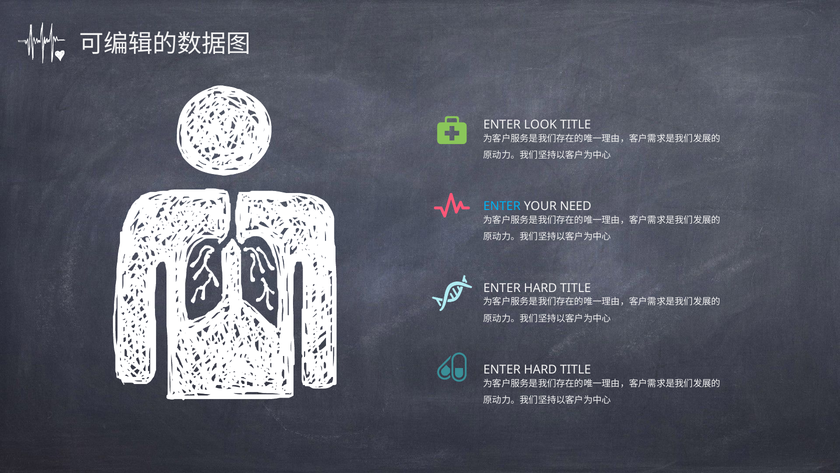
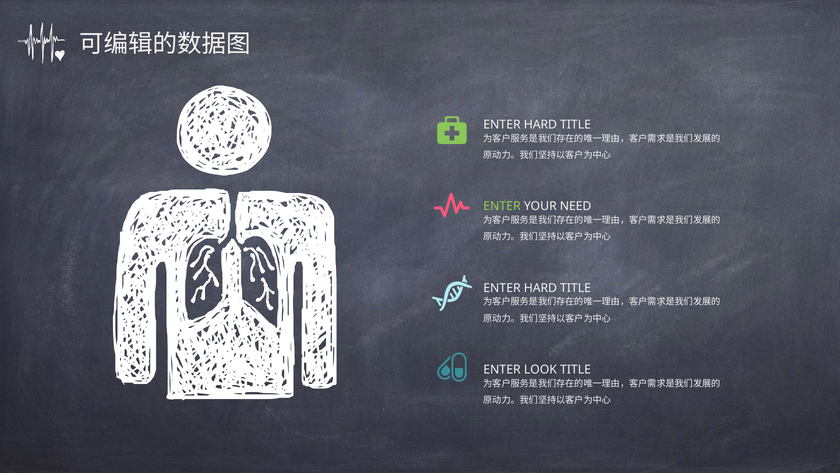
LOOK: LOOK -> HARD (540, 125)
ENTER colour: light blue -> light green (502, 206)
HARD: HARD -> LOOK (540, 369)
